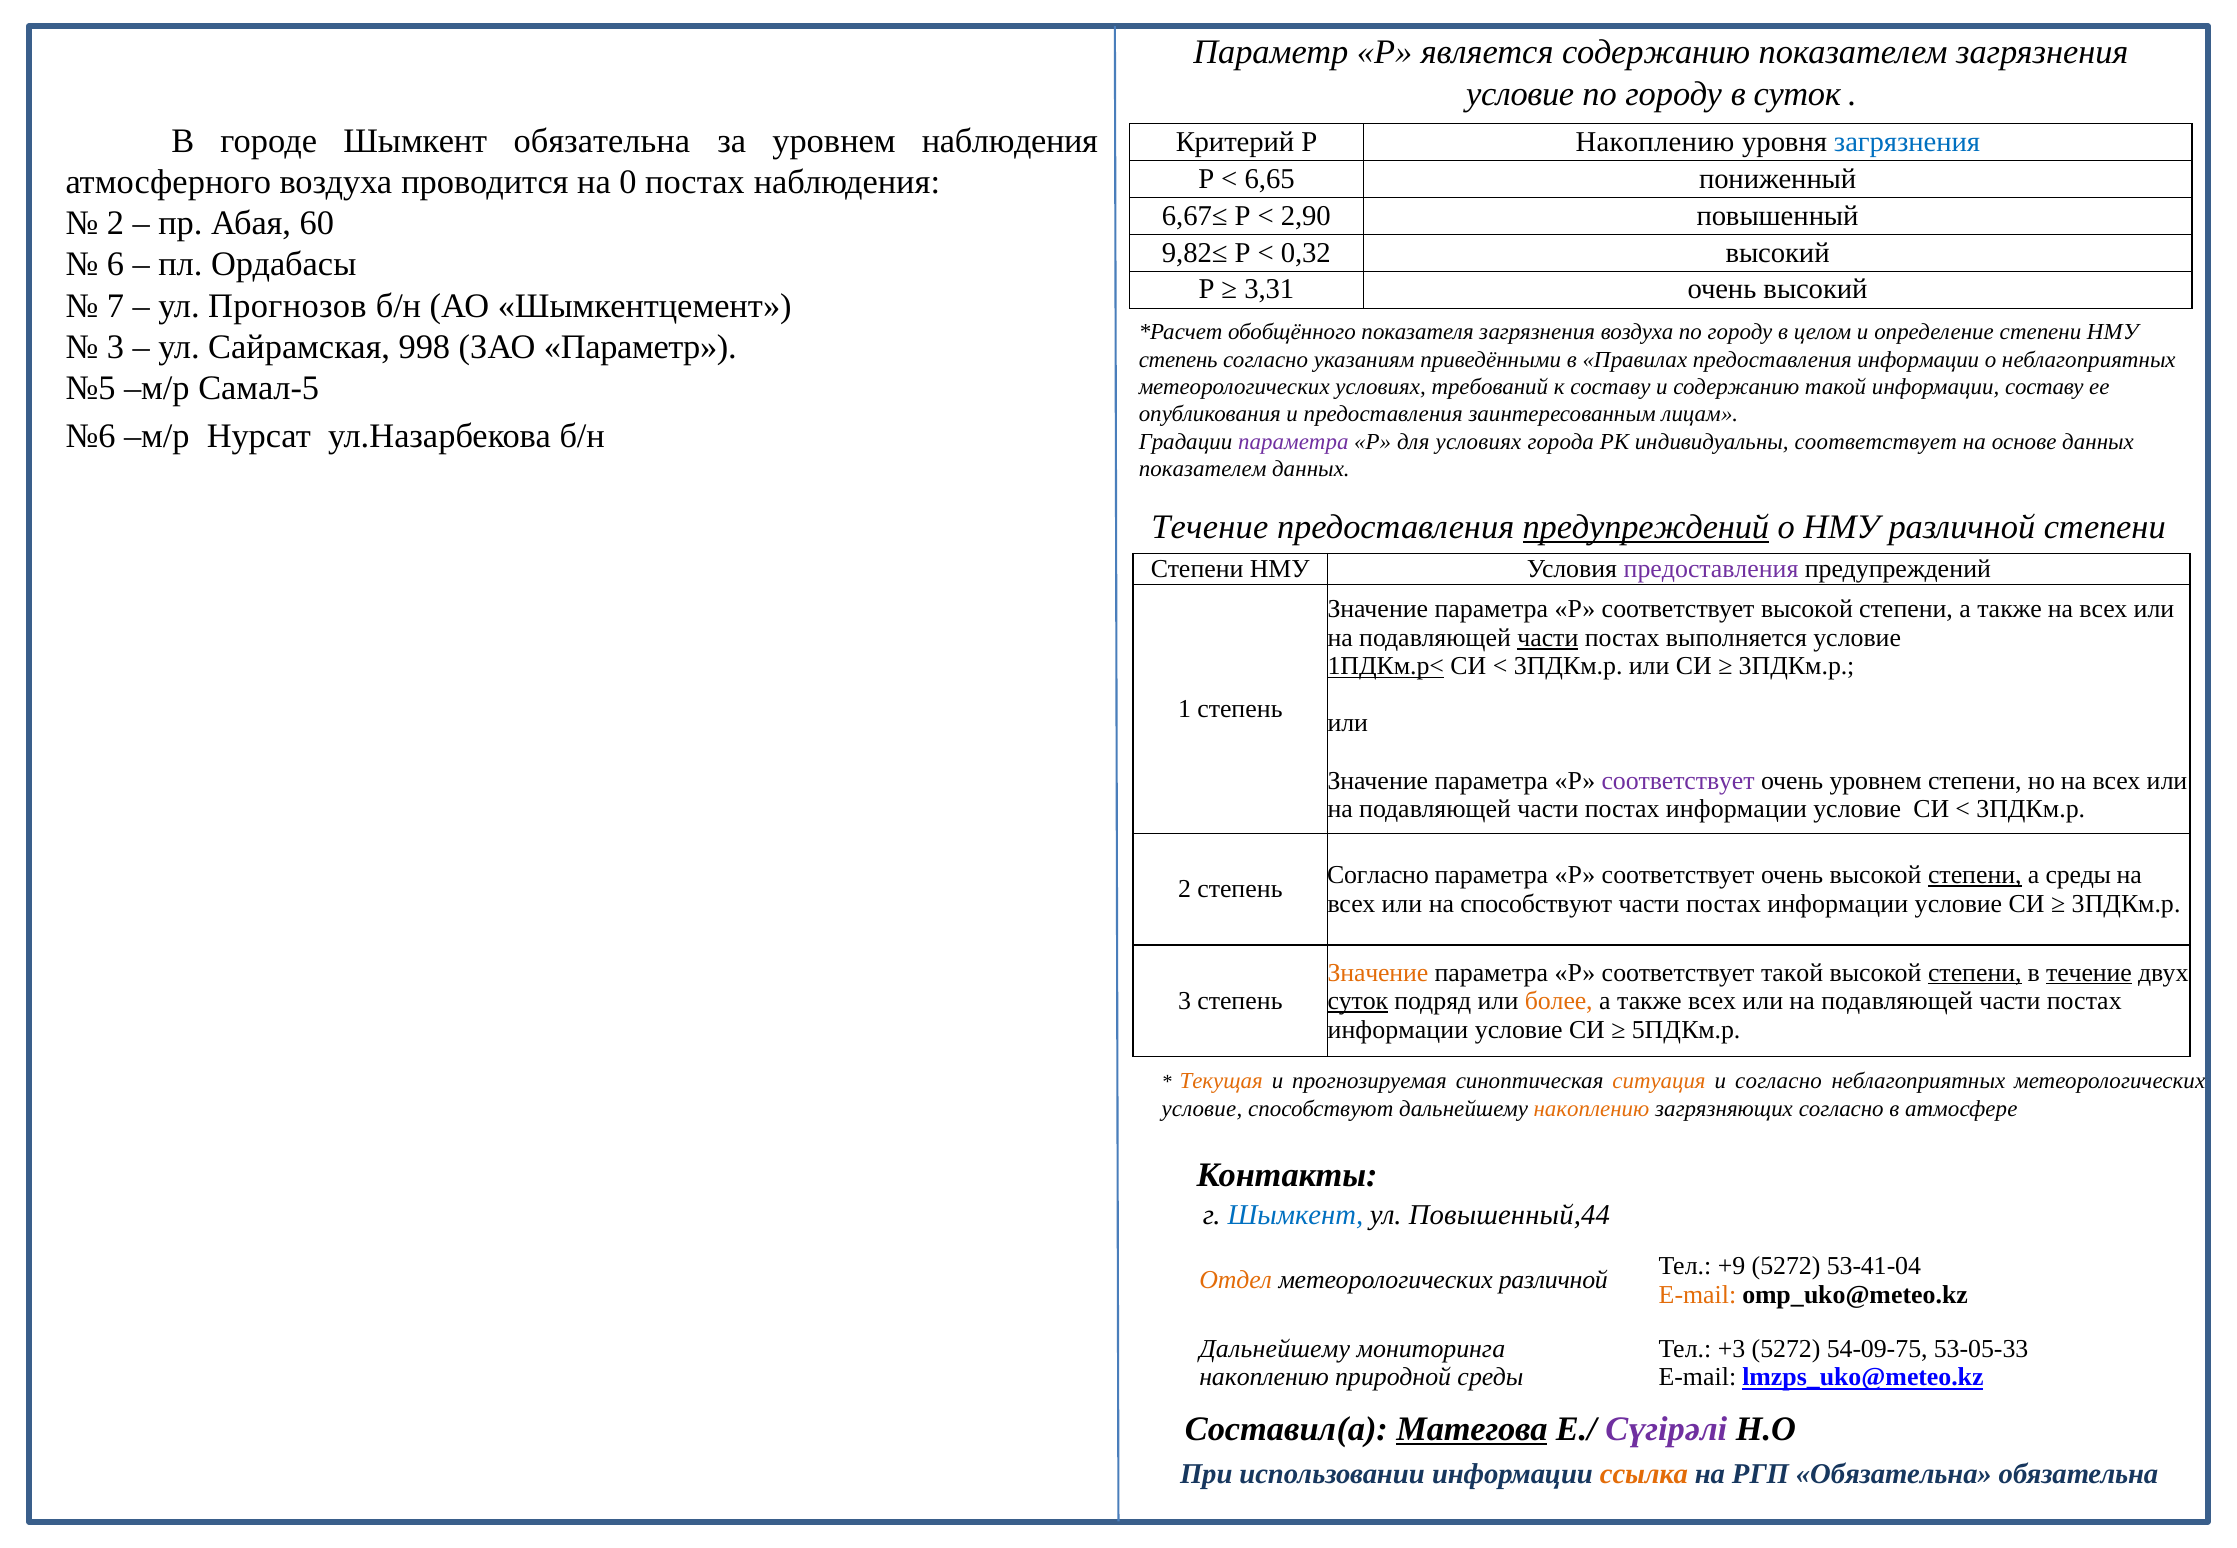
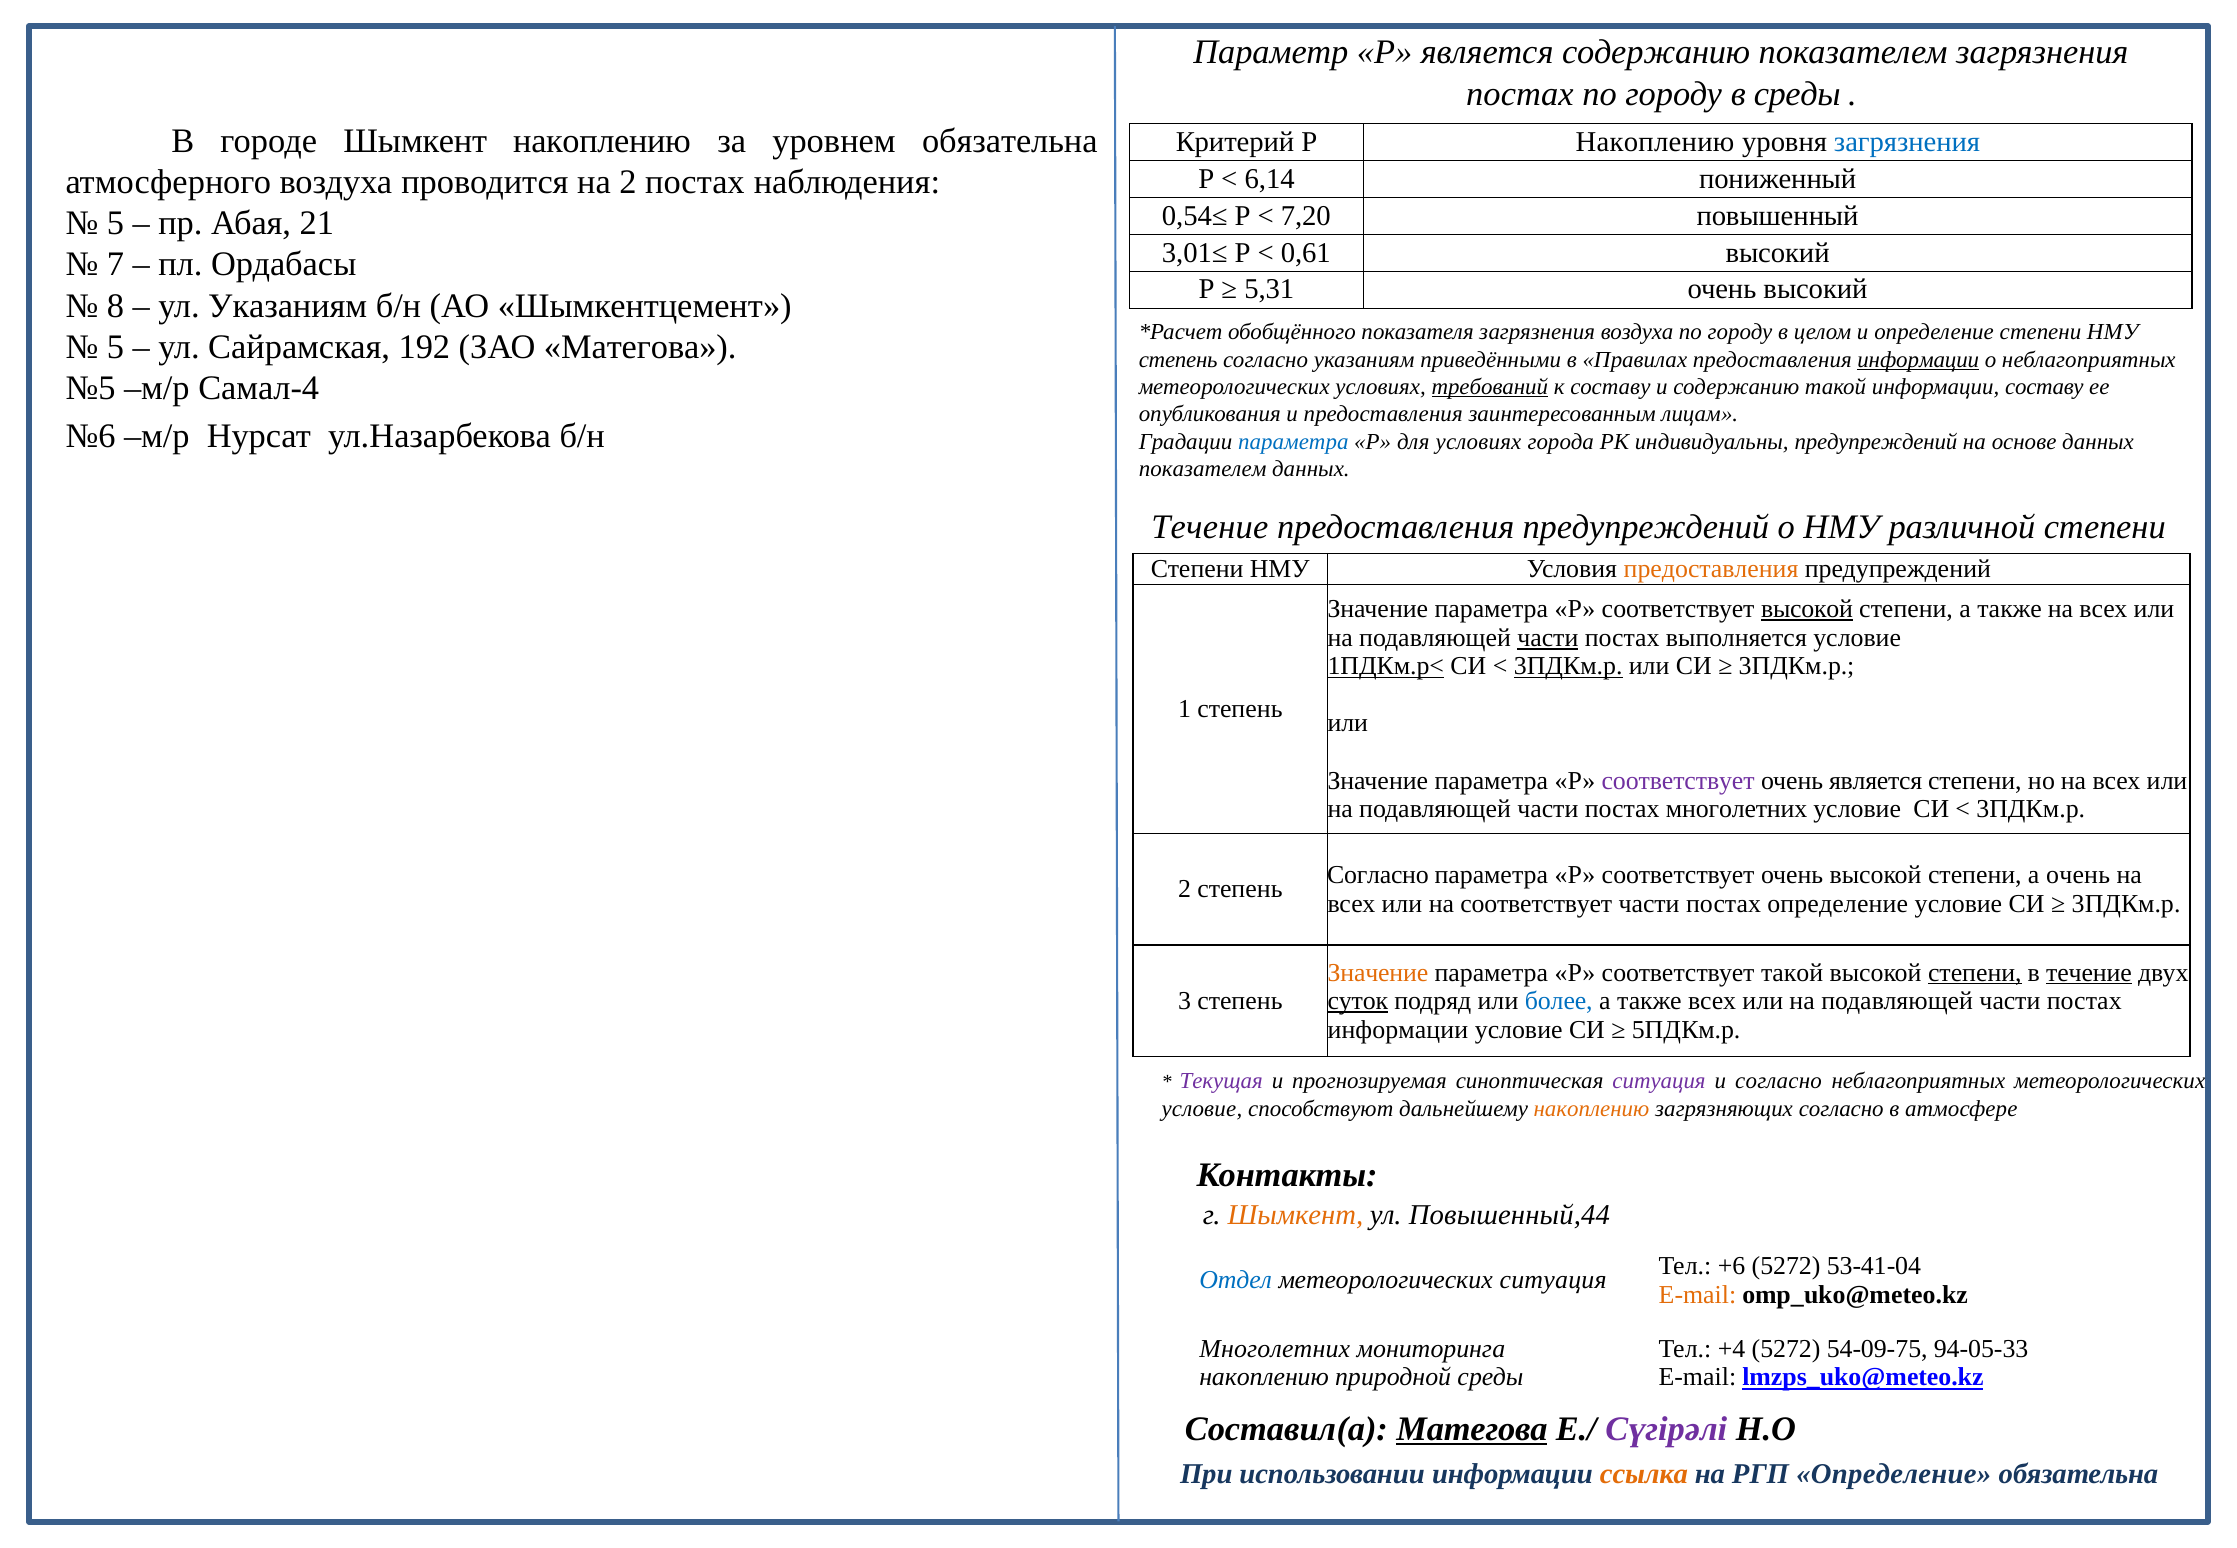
условие: условие -> постах (1520, 94)
в суток: суток -> среды (1797, 94)
Шымкент обязательна: обязательна -> накоплению (602, 141)
уровнем наблюдения: наблюдения -> обязательна (1010, 141)
6,65: 6,65 -> 6,14 (1270, 179)
на 0: 0 -> 2 (628, 182)
6,67≤: 6,67≤ -> 0,54≤ (1195, 216)
2,90: 2,90 -> 7,20 (1306, 216)
2: 2 -> 5 (116, 223)
60: 60 -> 21 (317, 223)
9,82≤: 9,82≤ -> 3,01≤ (1195, 253)
0,32: 0,32 -> 0,61 (1306, 253)
6: 6 -> 7 (116, 265)
3,31: 3,31 -> 5,31 (1269, 290)
7: 7 -> 8 (116, 306)
ул Прогнозов: Прогнозов -> Указаниям (288, 306)
3: 3 -> 5 (116, 347)
998: 998 -> 192 (424, 347)
ЗАО Параметр: Параметр -> Матегова (640, 347)
информации underline: none -> present (1918, 360)
Самал-5: Самал-5 -> Самал-4 (259, 389)
требований underline: none -> present (1490, 387)
параметра colour: purple -> blue (1293, 442)
индивидуальны соответствует: соответствует -> предупреждений (1876, 442)
предупреждений underline: present -> none (1646, 527)
предоставления colour: purple -> orange (1711, 570)
высокой underline: none -> present (1807, 609)
3ПДКм.р underline: none -> present (1568, 667)
очень уровнем: уровнем -> является (1876, 781)
информации: информации -> многолетних (1737, 810)
степени underline: present -> none (1975, 875)
а среды: среды -> очень (2078, 875)
на способствуют: способствуют -> соответствует (1536, 904)
информации: информации -> определение (1838, 904)
более colour: orange -> blue (1559, 1002)
Текущая colour: orange -> purple (1221, 1082)
ситуация colour: orange -> purple (1659, 1082)
Шымкент colour: blue -> orange (1295, 1216)
+9: +9 -> +6 (1732, 1267)
Отдел colour: orange -> blue (1236, 1281)
метеорологических различной: различной -> ситуация (1553, 1281)
Дальнейшему: Дальнейшему -> Многолетних (1275, 1349)
+3: +3 -> +4 (1732, 1349)
53-05-33: 53-05-33 -> 94-05-33 (1981, 1349)
РГП Обязательна: Обязательна -> Определение (1894, 1475)
